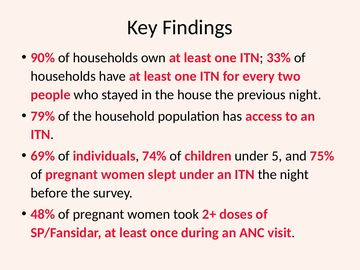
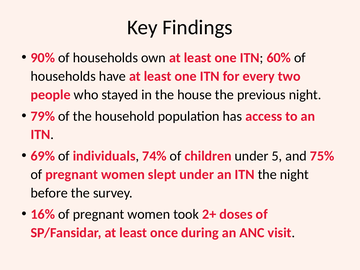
33%: 33% -> 60% (279, 58)
48%: 48% -> 16% (43, 214)
